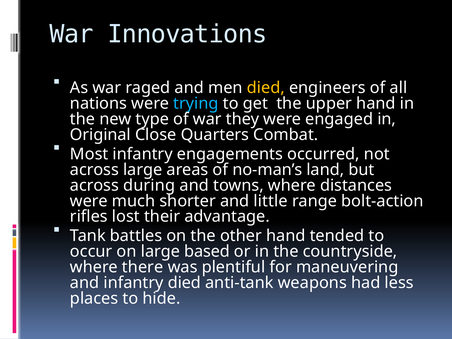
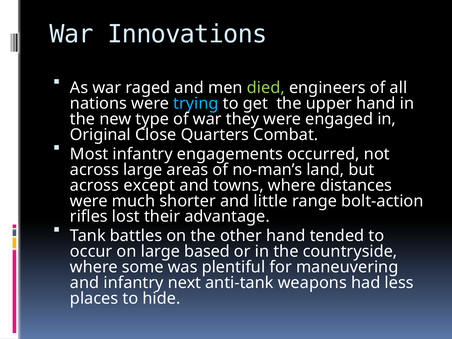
died colour: yellow -> light green (266, 88)
during: during -> except (149, 185)
there: there -> some (143, 267)
infantry died: died -> next (184, 283)
